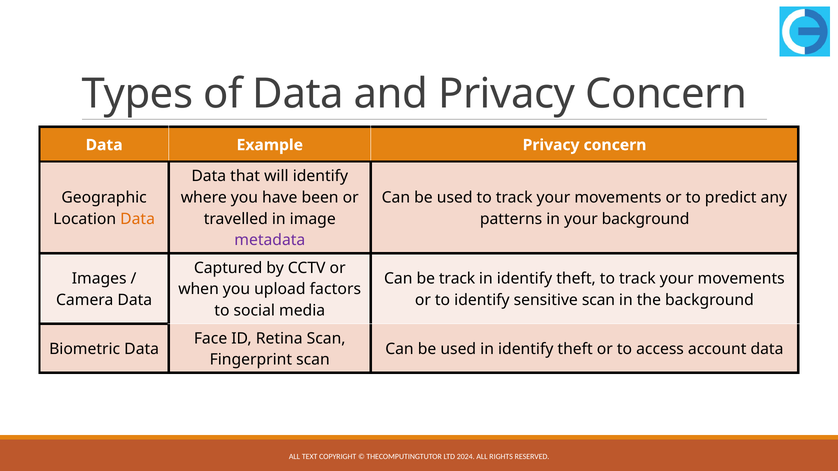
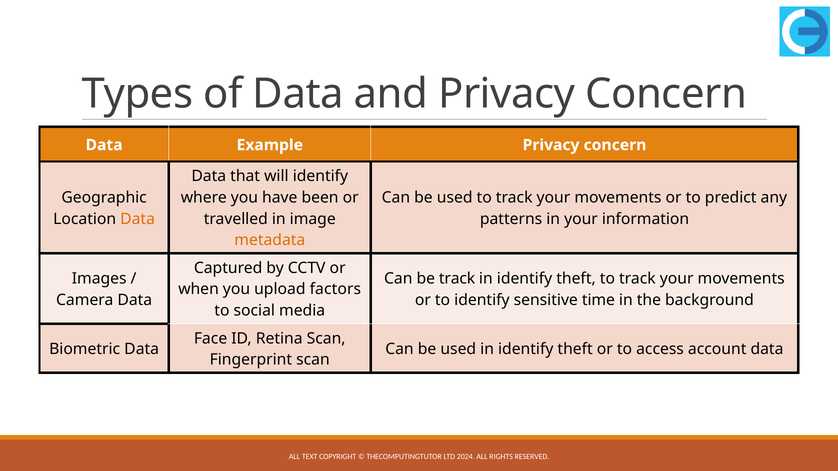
your background: background -> information (646, 219)
metadata colour: purple -> orange (270, 240)
sensitive scan: scan -> time (598, 300)
